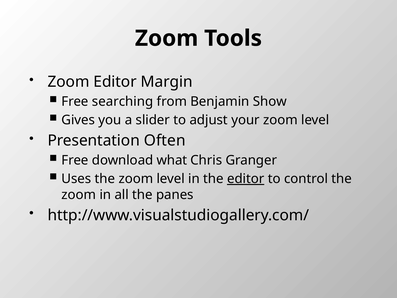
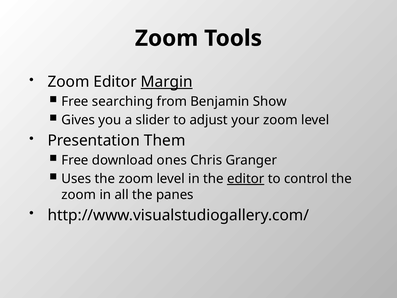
Margin underline: none -> present (167, 82)
Often: Often -> Them (165, 140)
what: what -> ones (172, 160)
